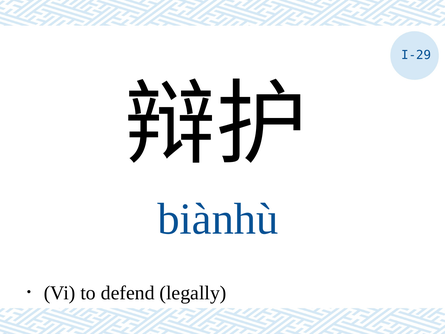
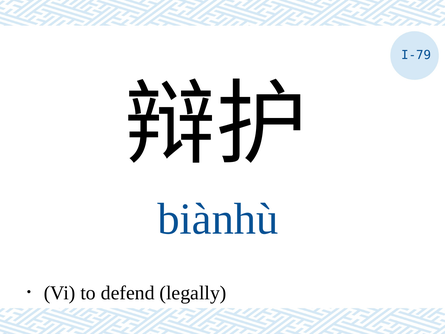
I-29: I-29 -> I-79 (416, 55)
